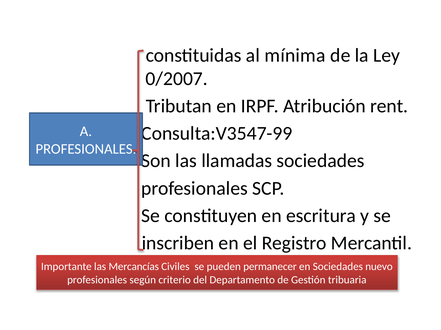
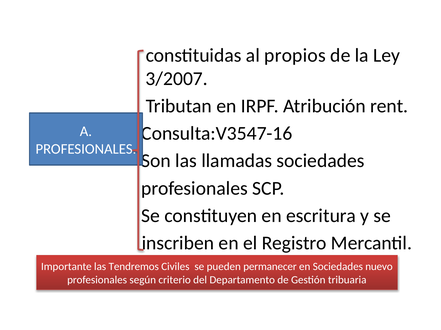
mínima: mínima -> propios (295, 55)
0/2007: 0/2007 -> 3/2007 (177, 79)
Consulta:V3547-99: Consulta:V3547-99 -> Consulta:V3547-16 (217, 134)
Mercancías: Mercancías -> Tendremos (134, 267)
